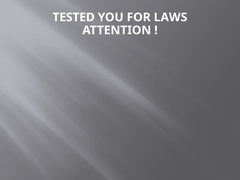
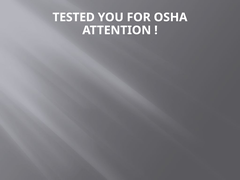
LAWS: LAWS -> OSHA (171, 17)
